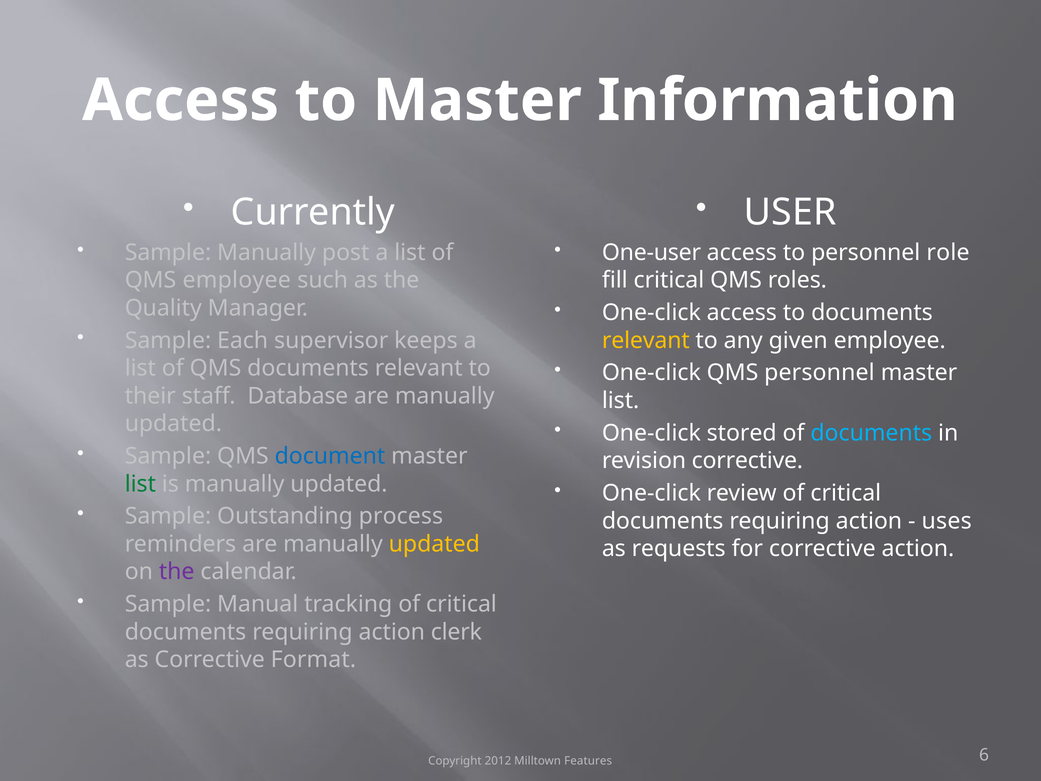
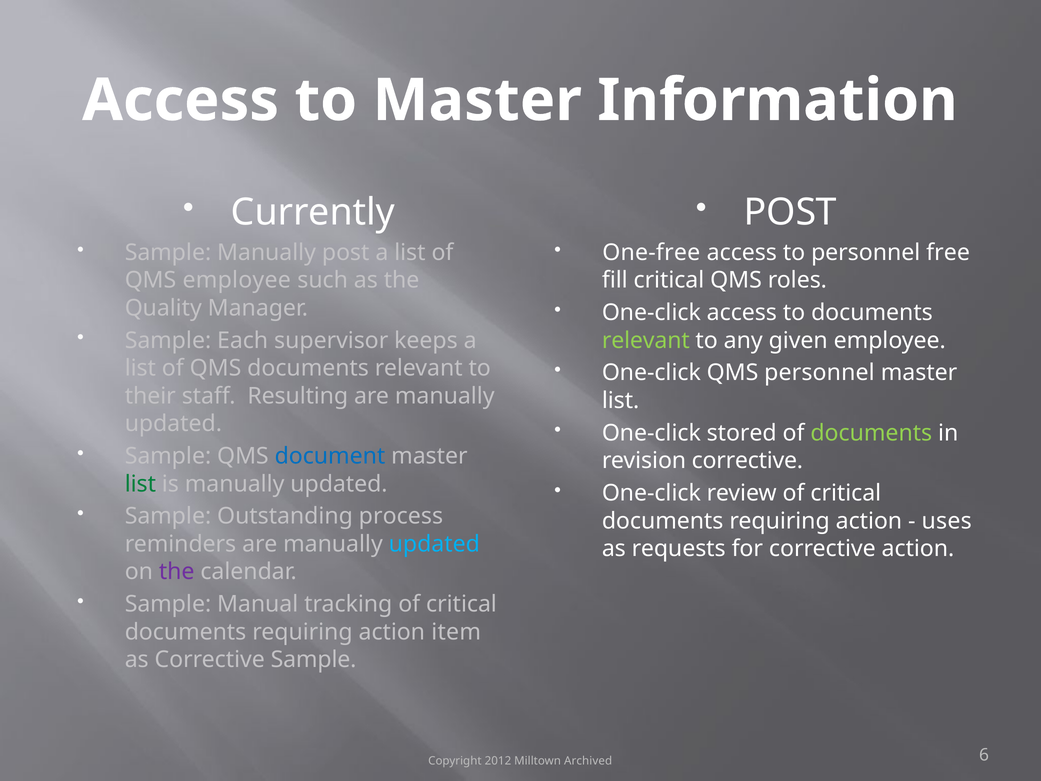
USER: USER -> POST (790, 212)
One-user: One-user -> One-free (651, 252)
role: role -> free (948, 252)
relevant colour: yellow -> light green (646, 340)
Database: Database -> Resulting (298, 396)
documents colour: light blue -> light green (871, 433)
updated colour: yellow -> light blue (434, 544)
clerk: clerk -> item (456, 632)
Corrective Format: Format -> Sample (314, 659)
Features: Features -> Archived (588, 761)
